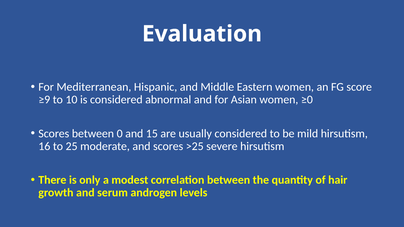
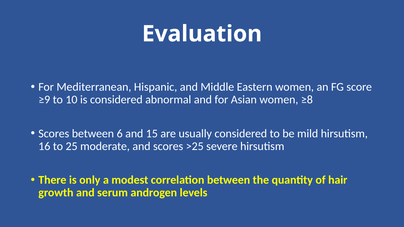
≥0: ≥0 -> ≥8 (307, 100)
0: 0 -> 6 (120, 134)
